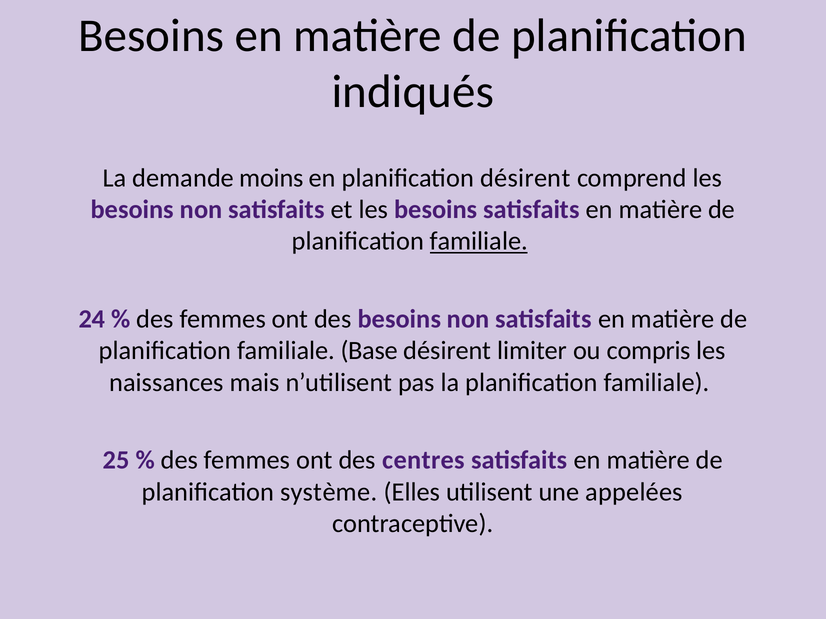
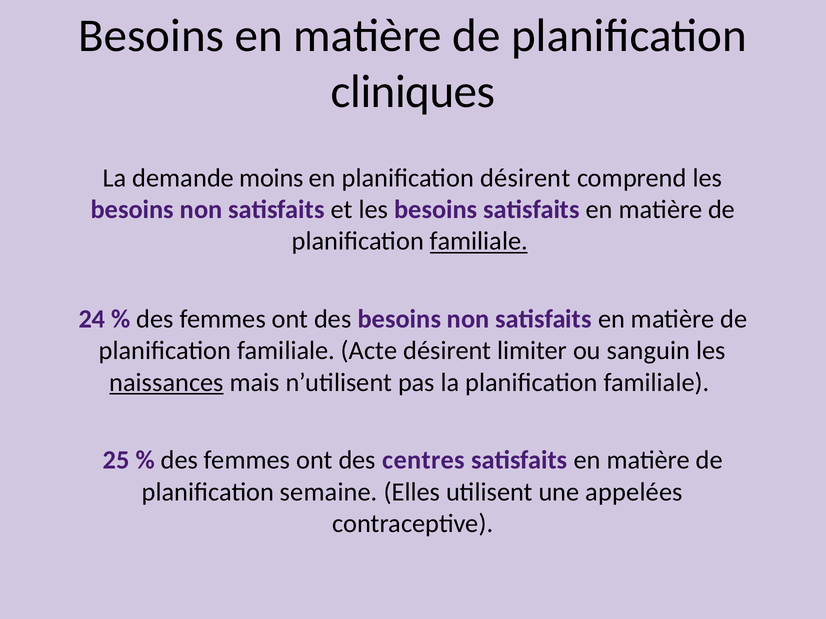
indiqués: indiqués -> cliniques (413, 92)
Base: Base -> Acte (369, 351)
compris: compris -> sanguin (649, 351)
naissances underline: none -> present (166, 383)
système: système -> semaine (329, 492)
